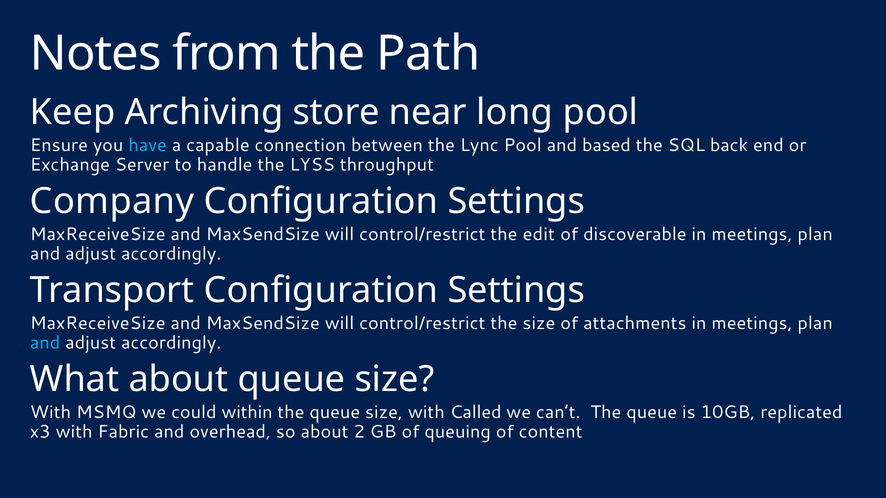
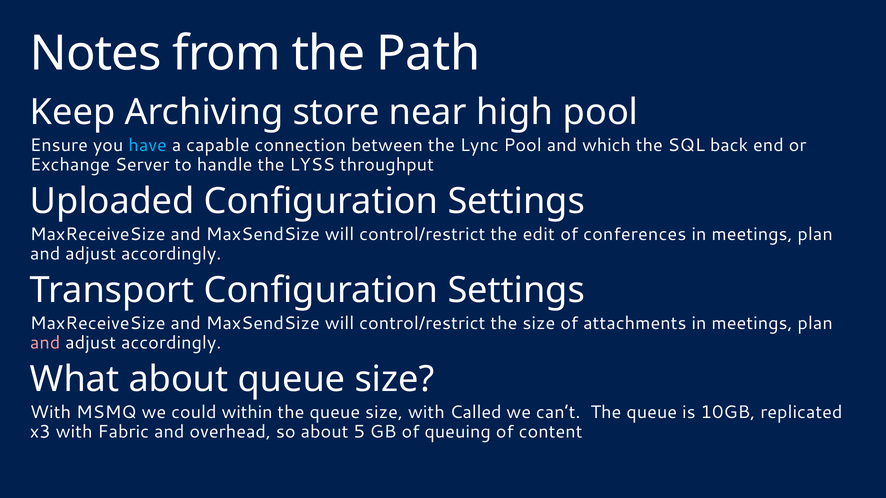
long: long -> high (515, 112)
based: based -> which (606, 145)
Company: Company -> Uploaded (112, 201)
discoverable: discoverable -> conferences (635, 234)
and colour: light blue -> pink (45, 343)
2: 2 -> 5 (359, 432)
